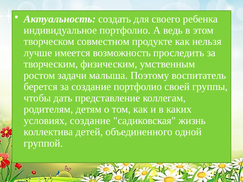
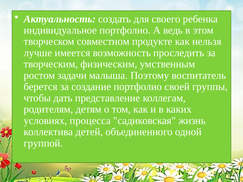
условиях создание: создание -> процесса (90, 121)
